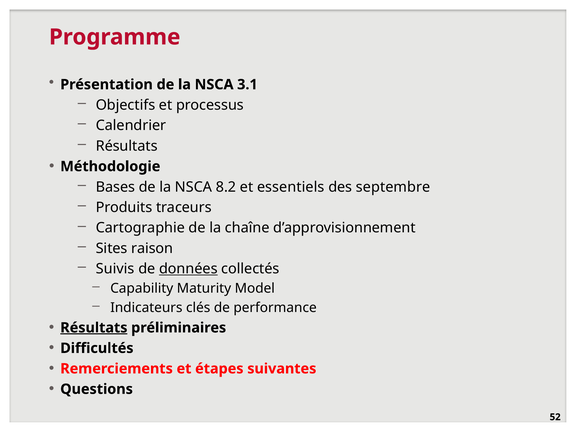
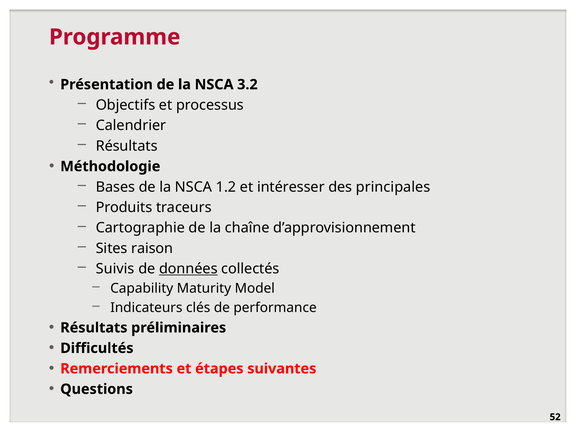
3.1: 3.1 -> 3.2 (247, 85)
8.2: 8.2 -> 1.2 (226, 187)
essentiels: essentiels -> intéresser (291, 187)
septembre: septembre -> principales (393, 187)
Résultats underline: present -> none (94, 328)
